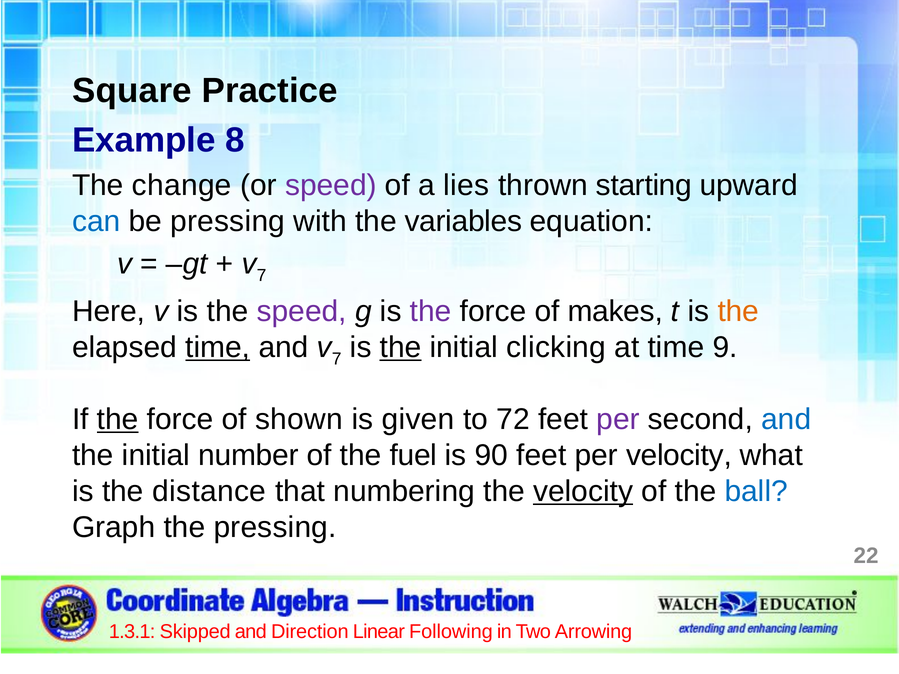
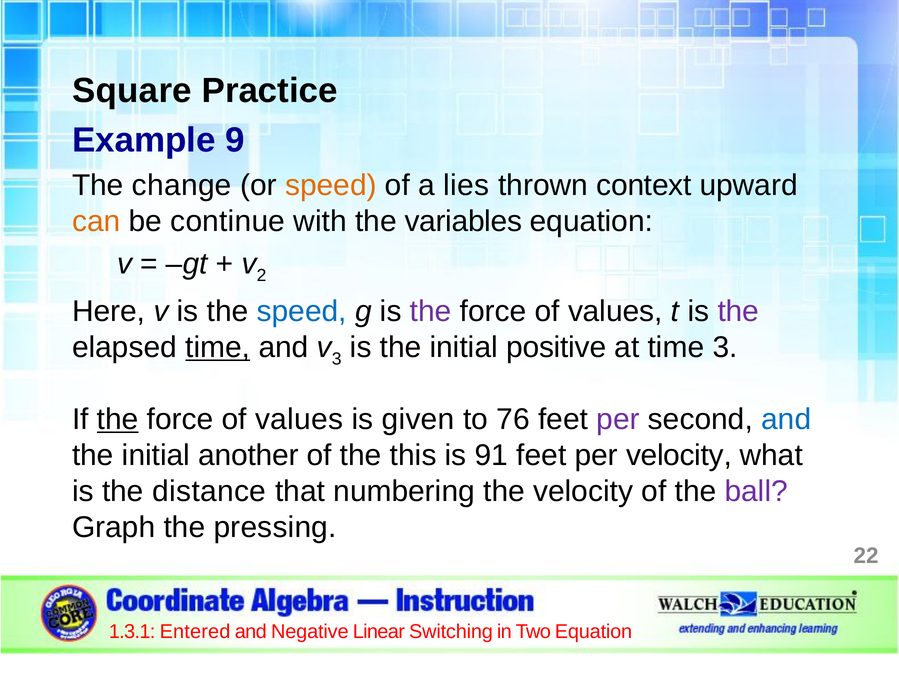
8: 8 -> 9 (235, 140)
speed colour: purple -> orange (331, 186)
starting: starting -> context (644, 186)
can colour: blue -> orange (96, 222)
be pressing: pressing -> continue (228, 222)
7: 7 -> 2 (262, 276)
speed colour: purple -> blue (302, 311)
makes: makes -> values (615, 311)
the colour: orange -> purple (738, 311)
and v 7: 7 -> 3 (337, 359)
the underline: present -> none (401, 347)
clicking: clicking -> positive (556, 347)
time 9: 9 -> 3 (725, 347)
shown: shown -> values (299, 420)
72: 72 -> 76 (513, 420)
number: number -> another (248, 456)
fuel: fuel -> this (413, 456)
90: 90 -> 91 (492, 456)
velocity underline: present -> none (583, 492)
ball colour: blue -> purple (756, 492)
Skipped: Skipped -> Entered (195, 632)
Direction: Direction -> Negative (310, 632)
Following: Following -> Switching (451, 632)
Two Arrowing: Arrowing -> Equation (594, 632)
